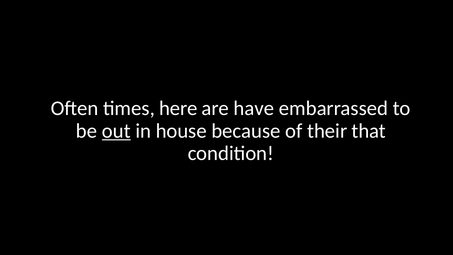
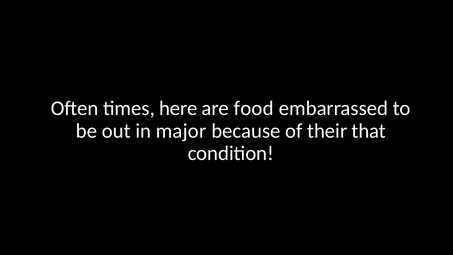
have: have -> food (254, 108)
out underline: present -> none (116, 131)
house: house -> major (181, 131)
